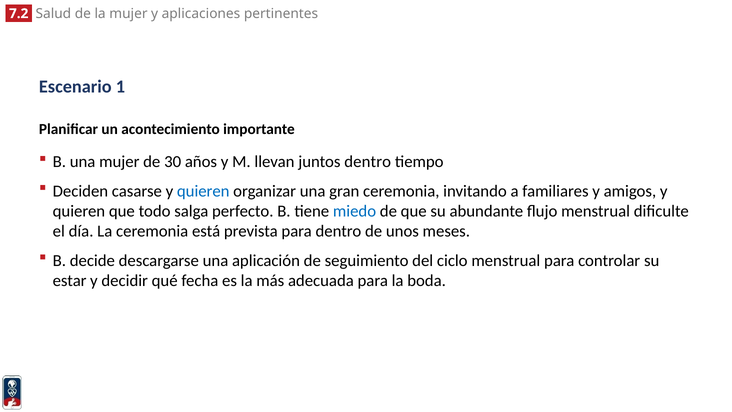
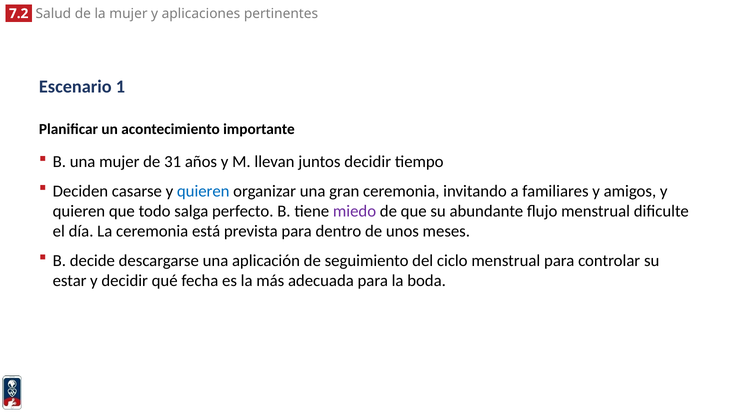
30: 30 -> 31 (173, 162)
juntos dentro: dentro -> decidir (368, 162)
miedo colour: blue -> purple (355, 211)
